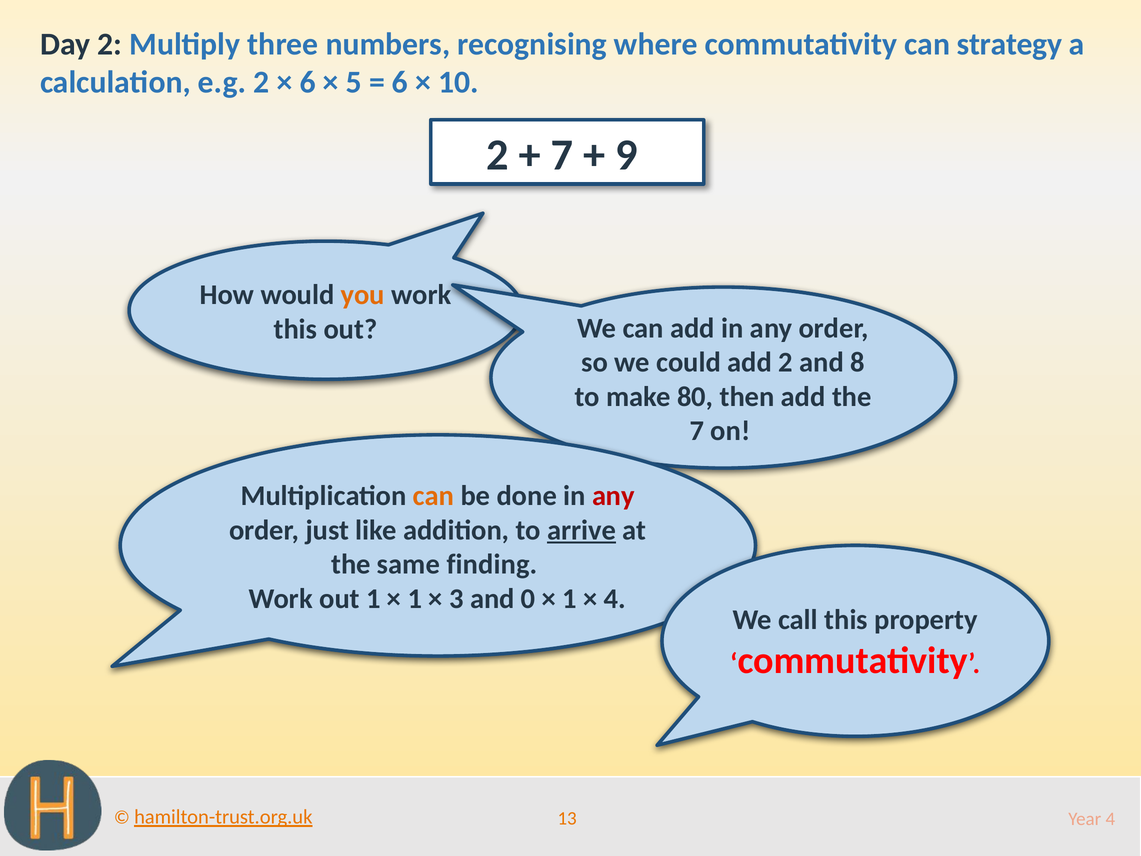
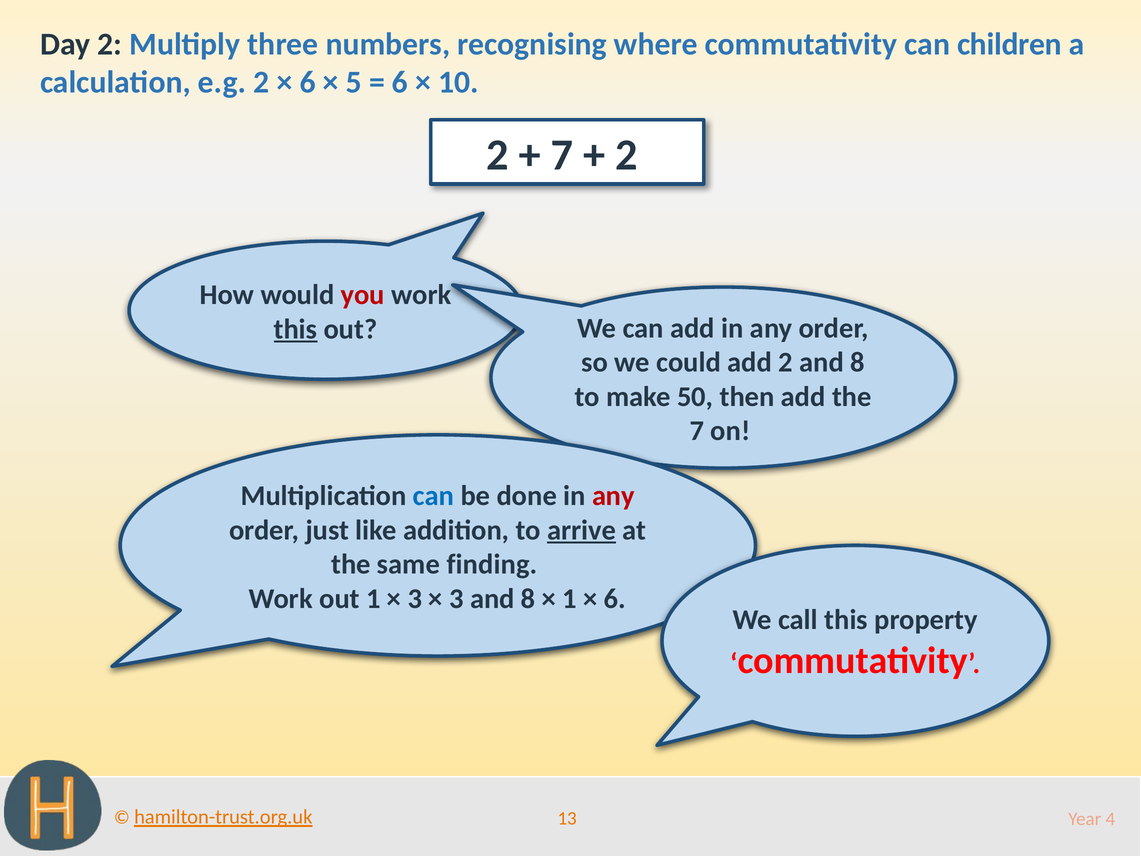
strategy: strategy -> children (1009, 44)
9: 9 -> 2 (627, 155)
you colour: orange -> red (363, 295)
this underline: none -> present (296, 329)
80: 80 -> 50 (695, 397)
can colour: orange -> blue (434, 496)
1: 1 -> 3 (415, 599)
3 and 0: 0 -> 8 (528, 599)
4: 4 -> 6 (615, 599)
